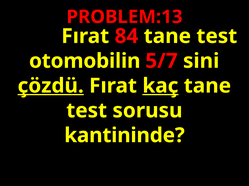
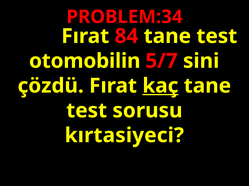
PROBLEM:13: PROBLEM:13 -> PROBLEM:34 (124, 17)
çözdü underline: present -> none (51, 86)
kantininde: kantininde -> kırtasiyeci (124, 136)
